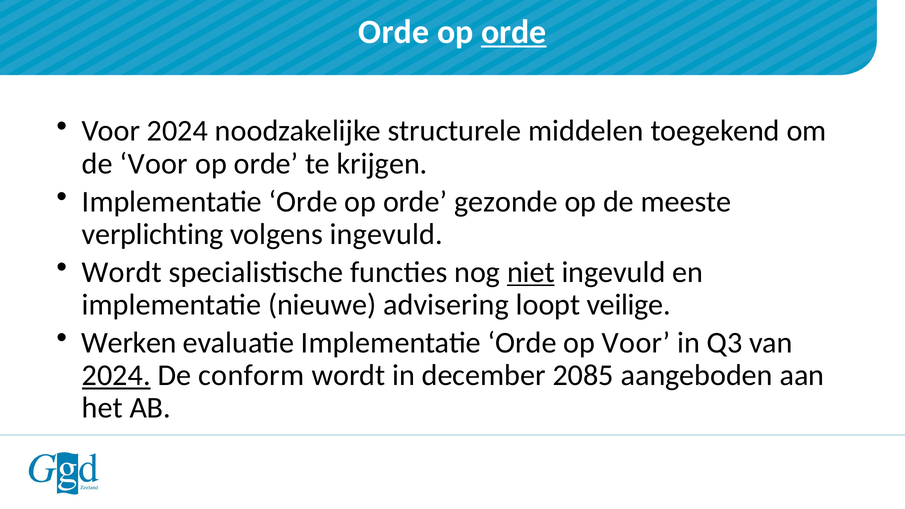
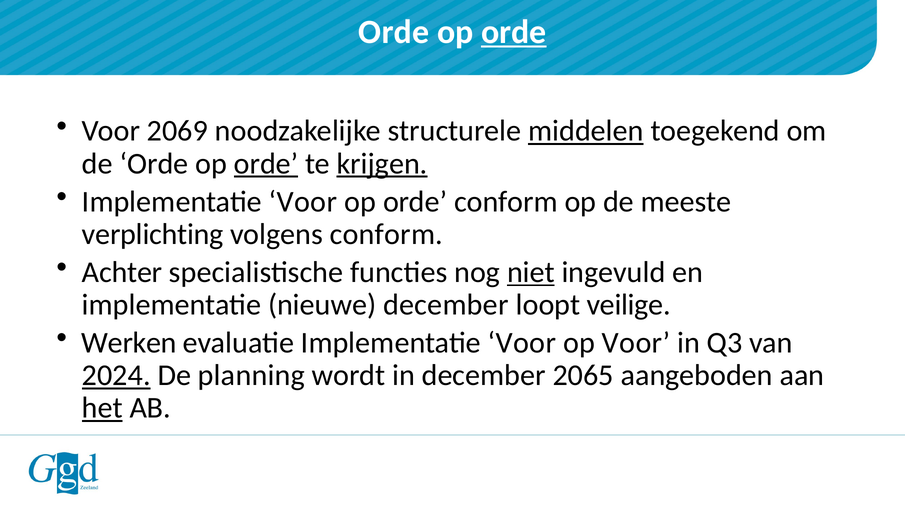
Voor 2024: 2024 -> 2069 (177, 131)
middelen underline: none -> present (586, 131)
de Voor: Voor -> Orde (154, 164)
orde underline: none -> present (266, 164)
krijgen underline: none -> present (382, 164)
Orde: Orde -> Voor (303, 202)
orde gezonde: gezonde -> conform (506, 202)
volgens ingevuld: ingevuld -> conform (386, 234)
Wordt: Wordt -> Achter (122, 272)
nieuwe advisering: advisering -> december (446, 305)
evaluatie Implementatie Orde: Orde -> Voor (522, 343)
conform: conform -> planning (251, 375)
2085: 2085 -> 2065 (583, 375)
het underline: none -> present (102, 408)
